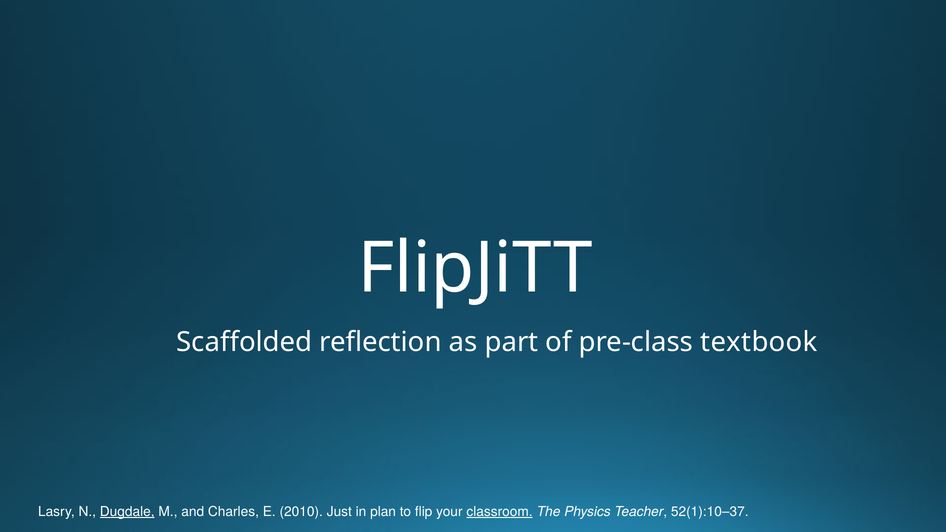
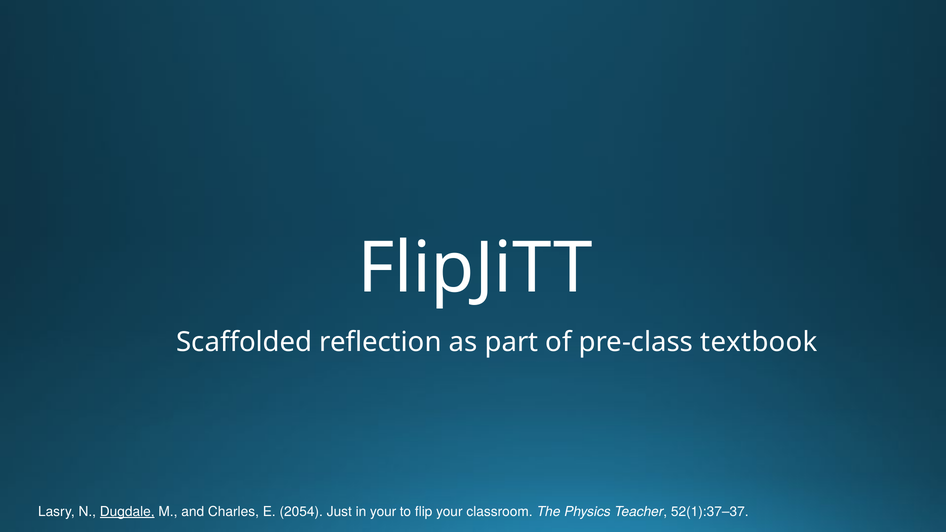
2010: 2010 -> 2054 (301, 512)
in plan: plan -> your (383, 512)
classroom underline: present -> none (500, 512)
52(1):10–37: 52(1):10–37 -> 52(1):37–37 (710, 512)
